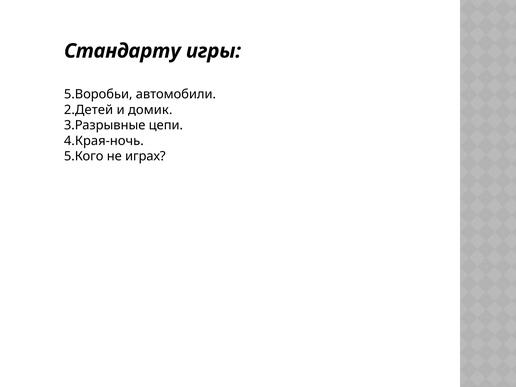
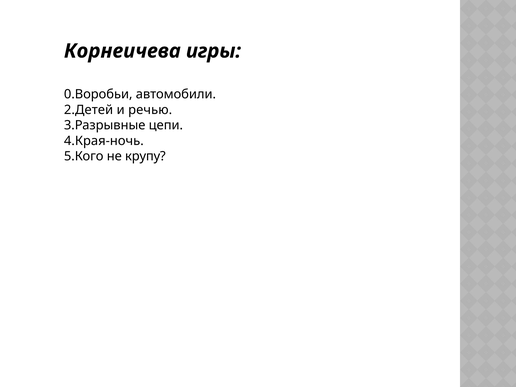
Стандарту: Стандарту -> Корнеичева (122, 51)
5.Воробьи: 5.Воробьи -> 0.Воробьи (98, 94)
домик: домик -> речью (150, 110)
играх: играх -> крупу (145, 156)
